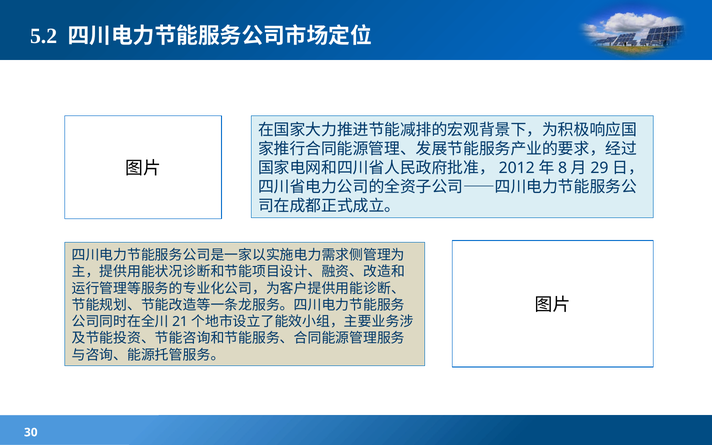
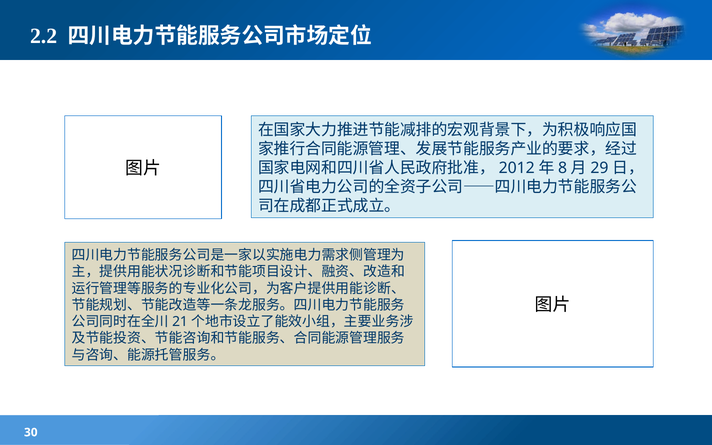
5.2: 5.2 -> 2.2 (44, 36)
